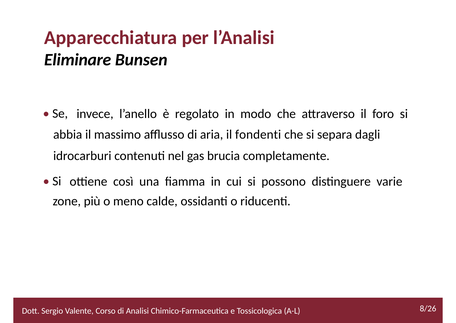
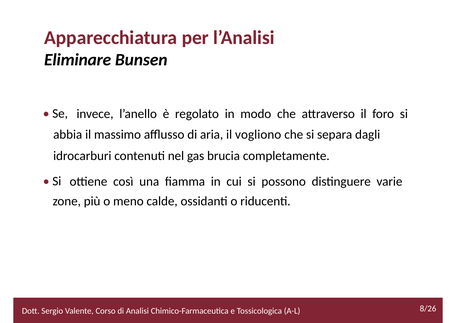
fondenti: fondenti -> vogliono (258, 134)
